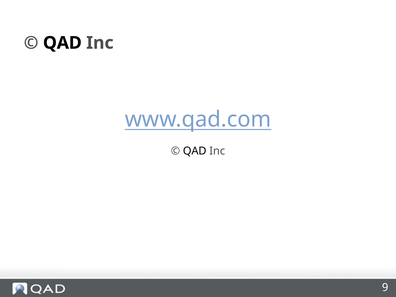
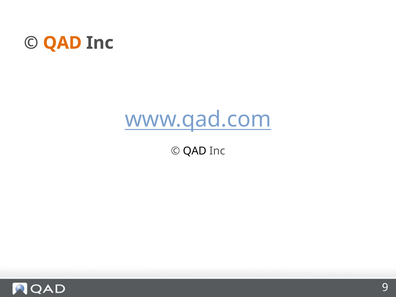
QAD colour: black -> orange (62, 43)
